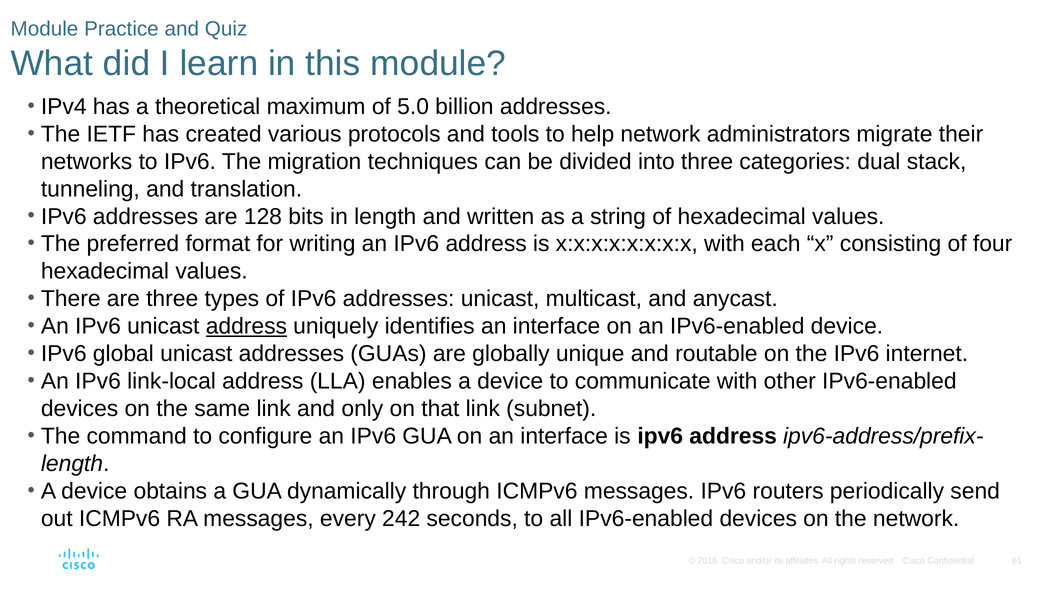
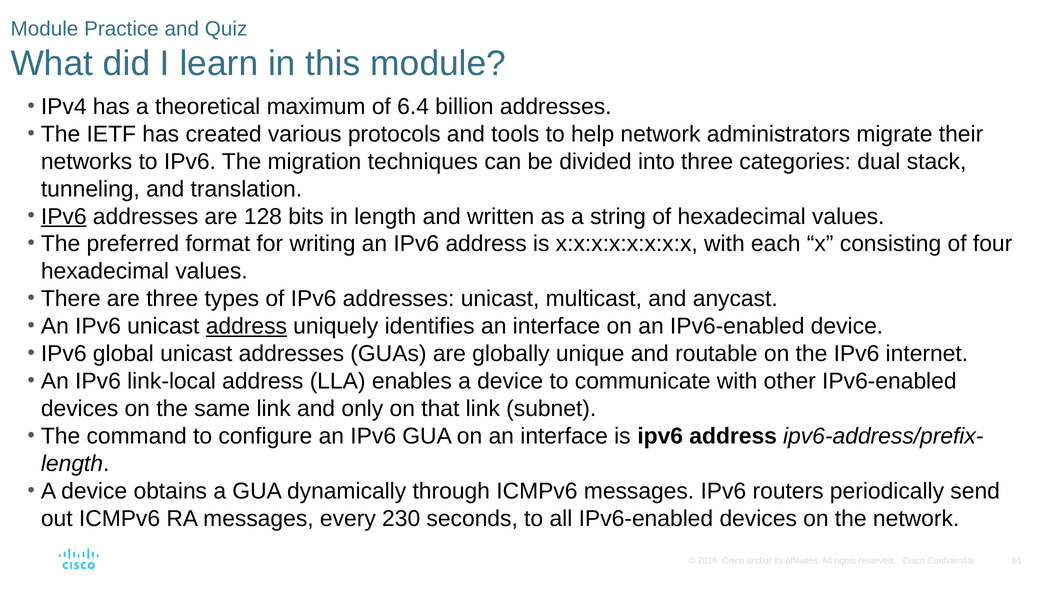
5.0: 5.0 -> 6.4 (413, 107)
IPv6 underline: none -> present (64, 216)
242: 242 -> 230 (401, 518)
